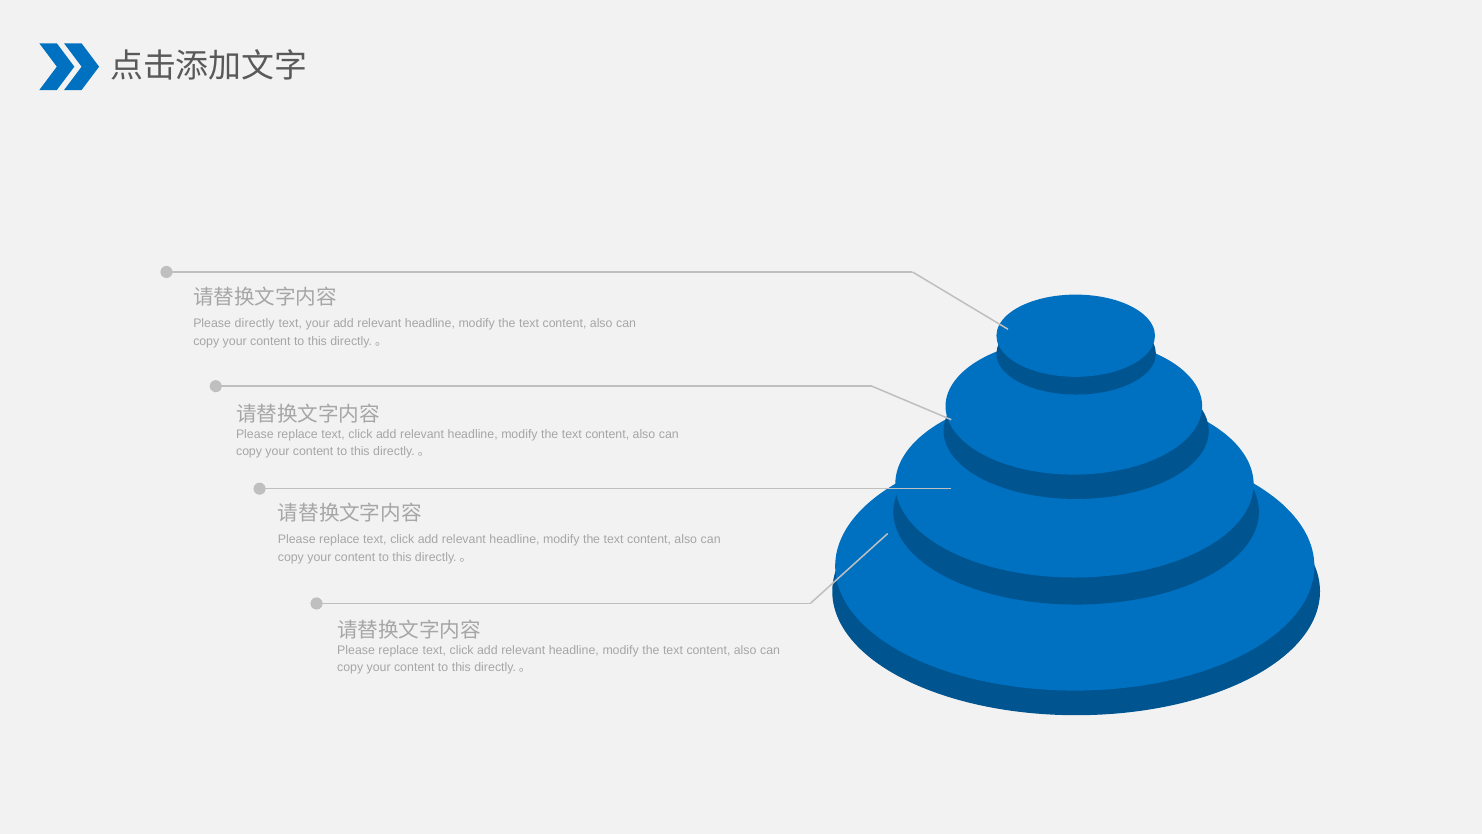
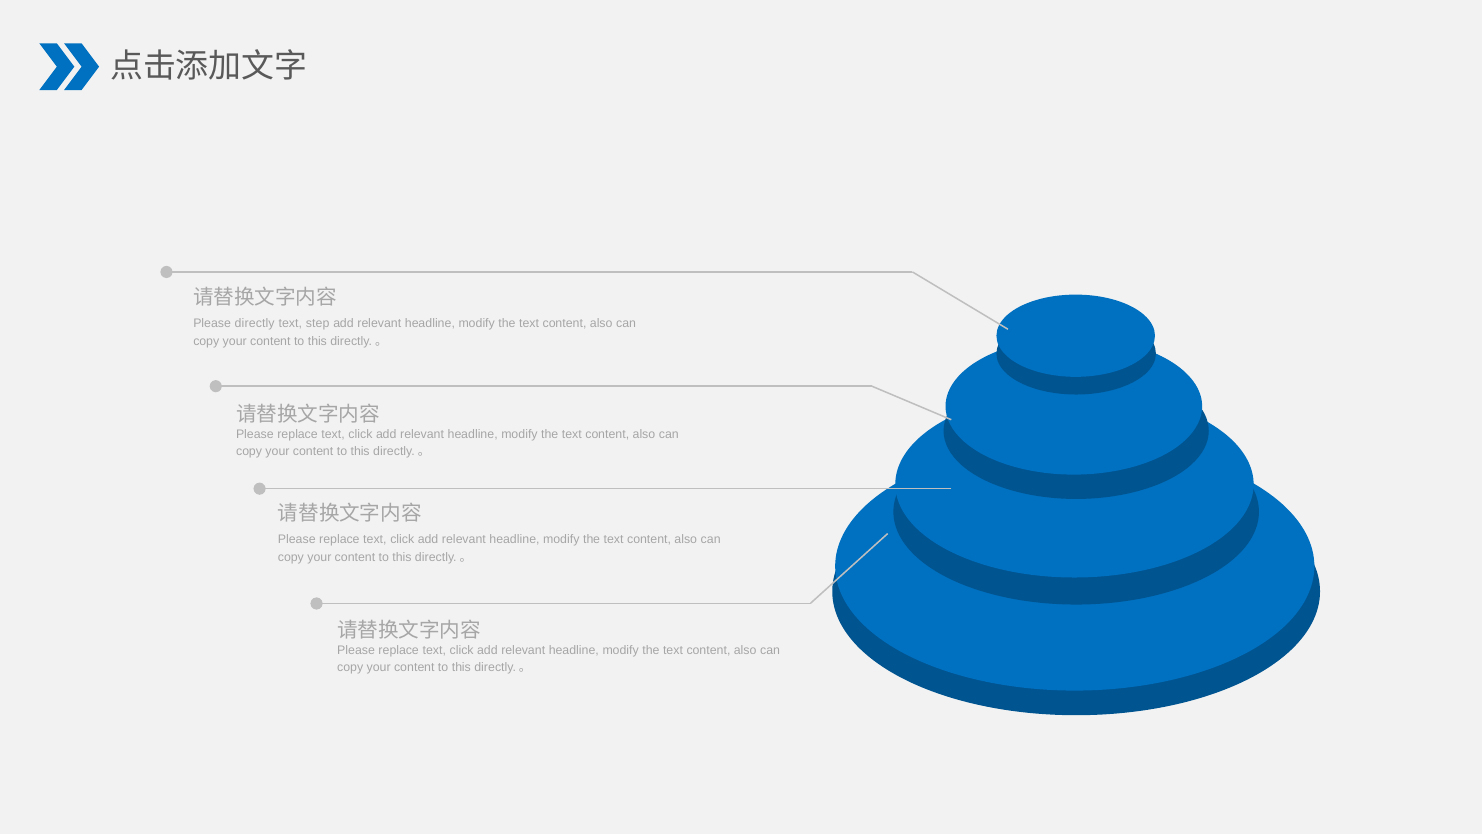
text your: your -> step (318, 323)
